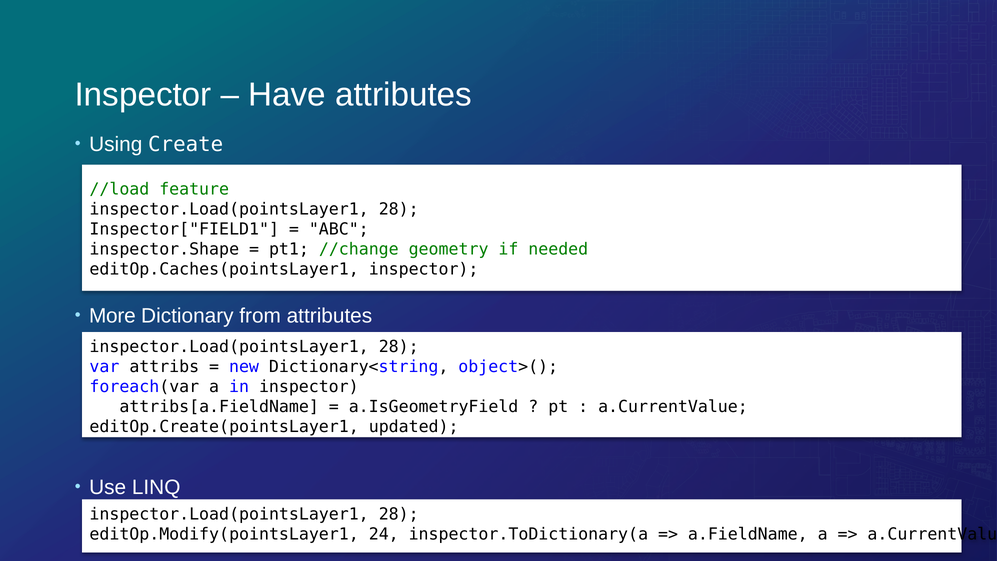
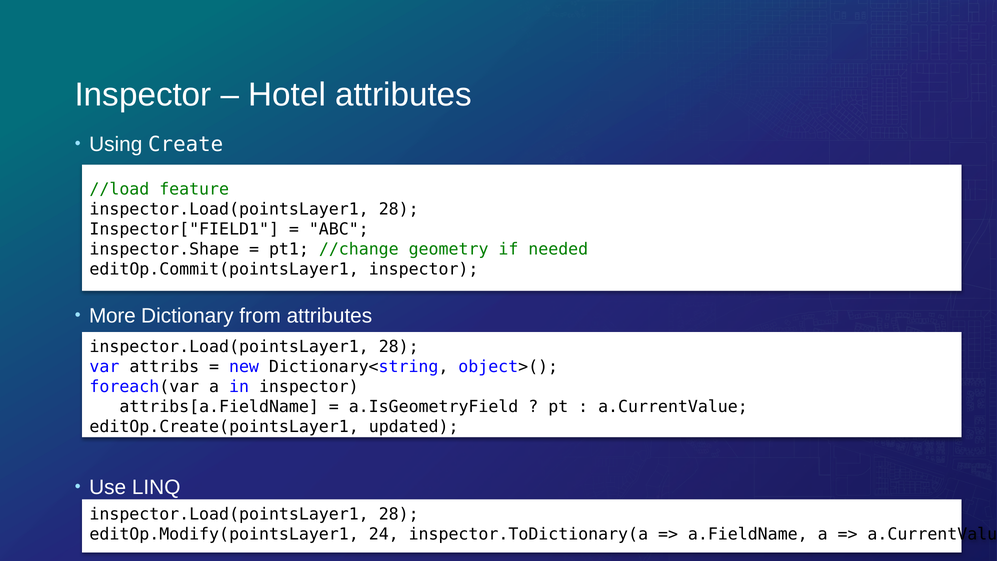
Have: Have -> Hotel (287, 95)
editOp.Caches(pointsLayer1: editOp.Caches(pointsLayer1 -> editOp.Commit(pointsLayer1 (224, 269)
